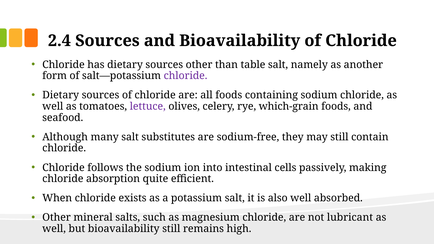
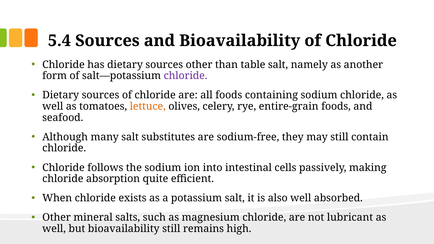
2.4: 2.4 -> 5.4 (59, 41)
lettuce colour: purple -> orange (148, 106)
which-grain: which-grain -> entire-grain (289, 106)
